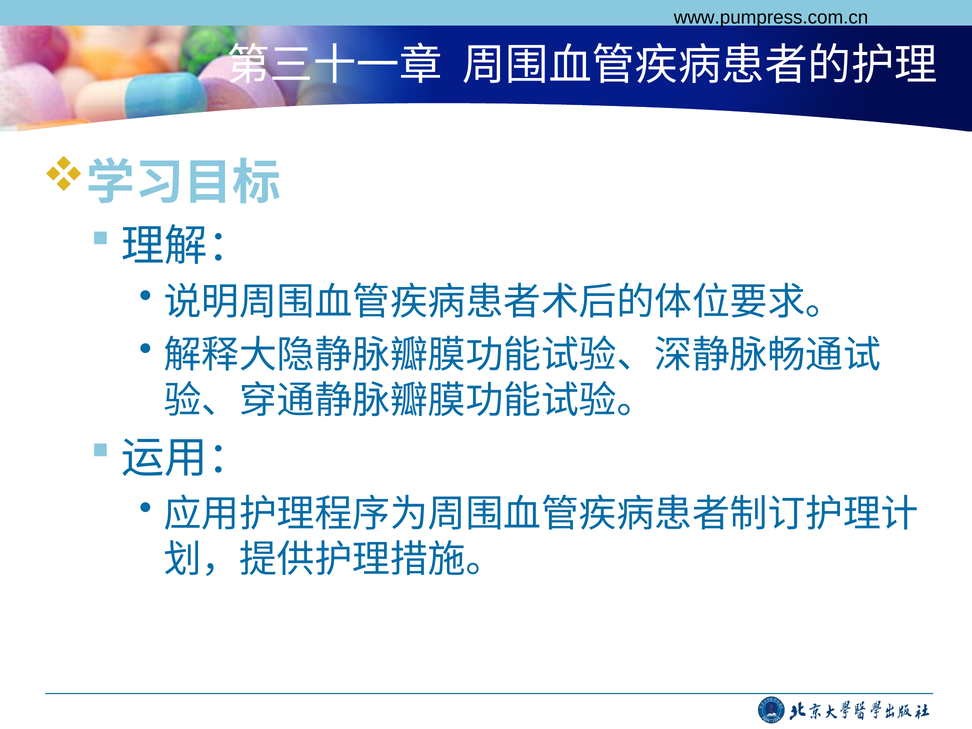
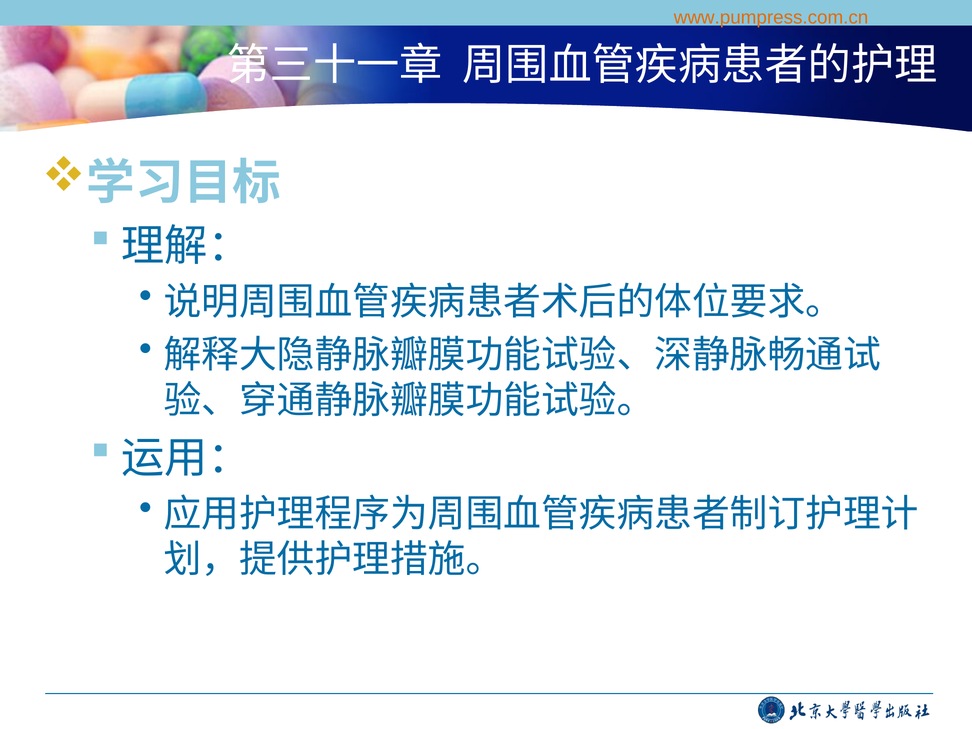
www.pumpress.com.cn colour: black -> orange (771, 17)
